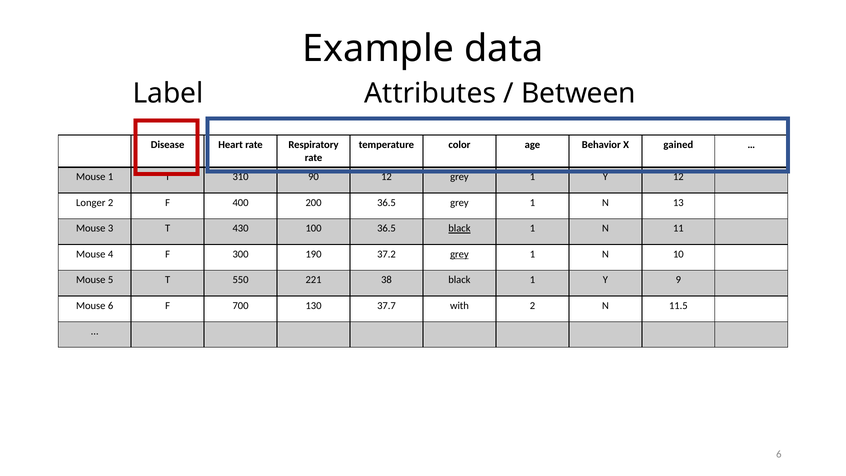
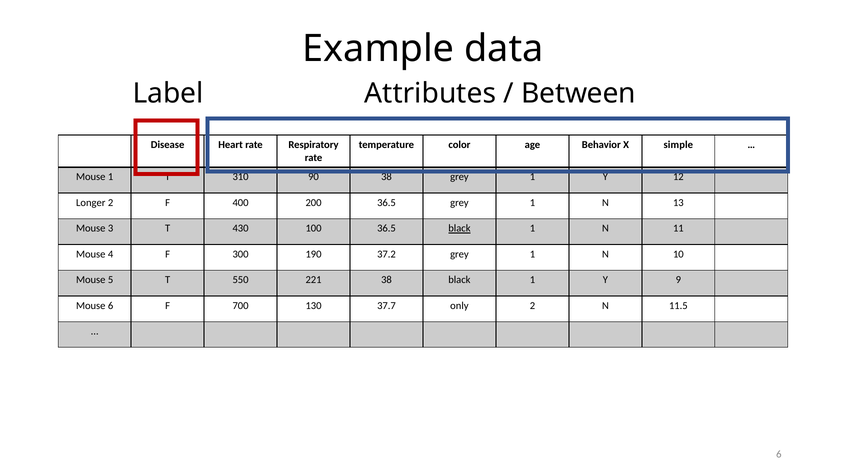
gained: gained -> simple (678, 145)
90 12: 12 -> 38 (387, 177)
grey underline: present -> none (459, 254)
with: with -> only (459, 306)
